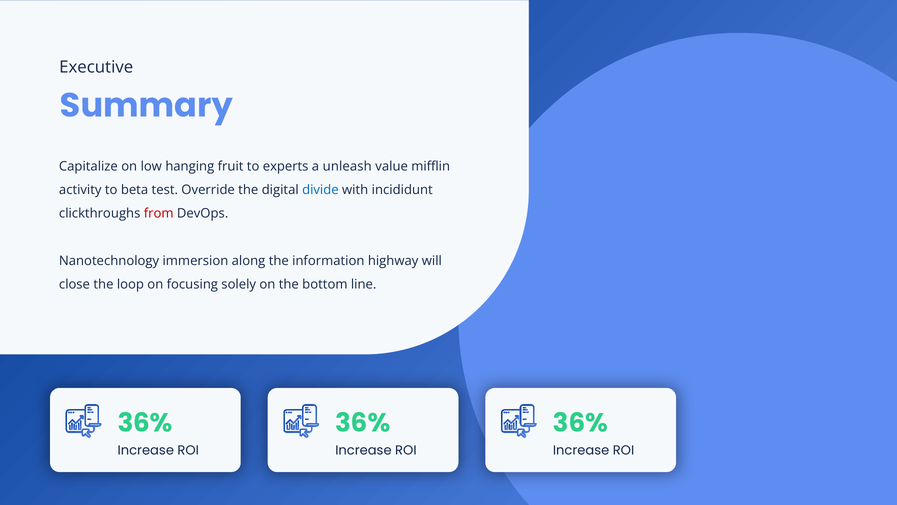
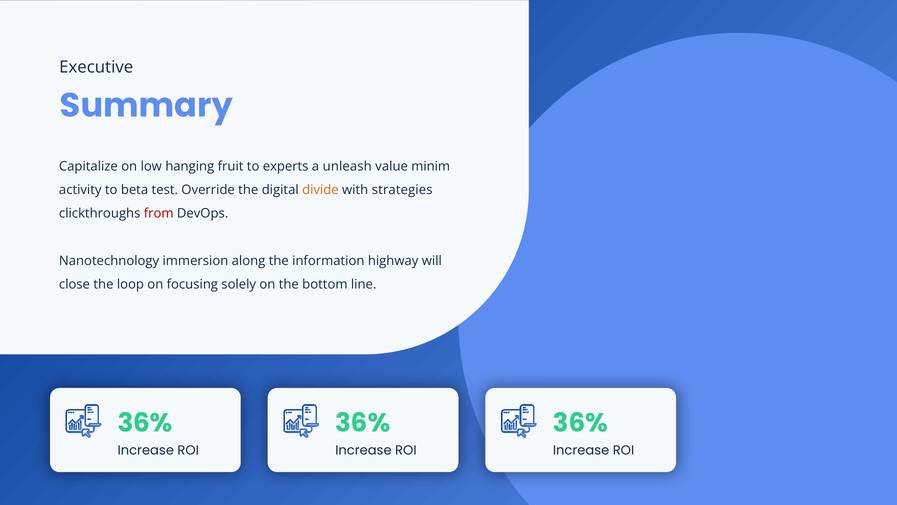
mifflin: mifflin -> minim (431, 166)
divide colour: blue -> orange (320, 190)
incididunt: incididunt -> strategies (402, 190)
